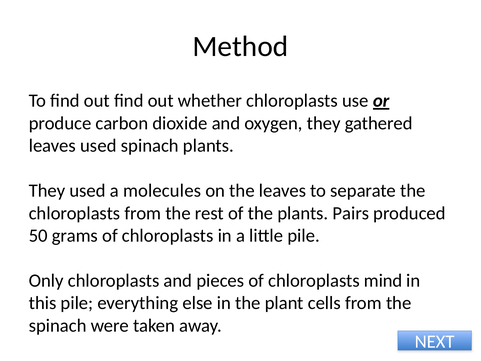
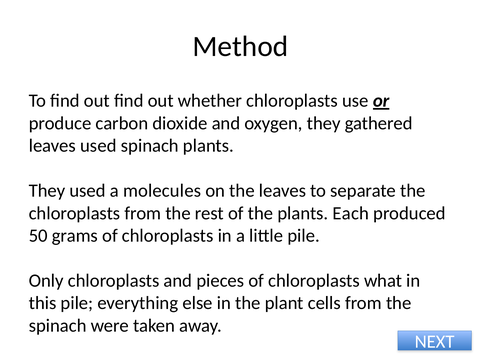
Pairs: Pairs -> Each (351, 213)
mind: mind -> what (383, 280)
